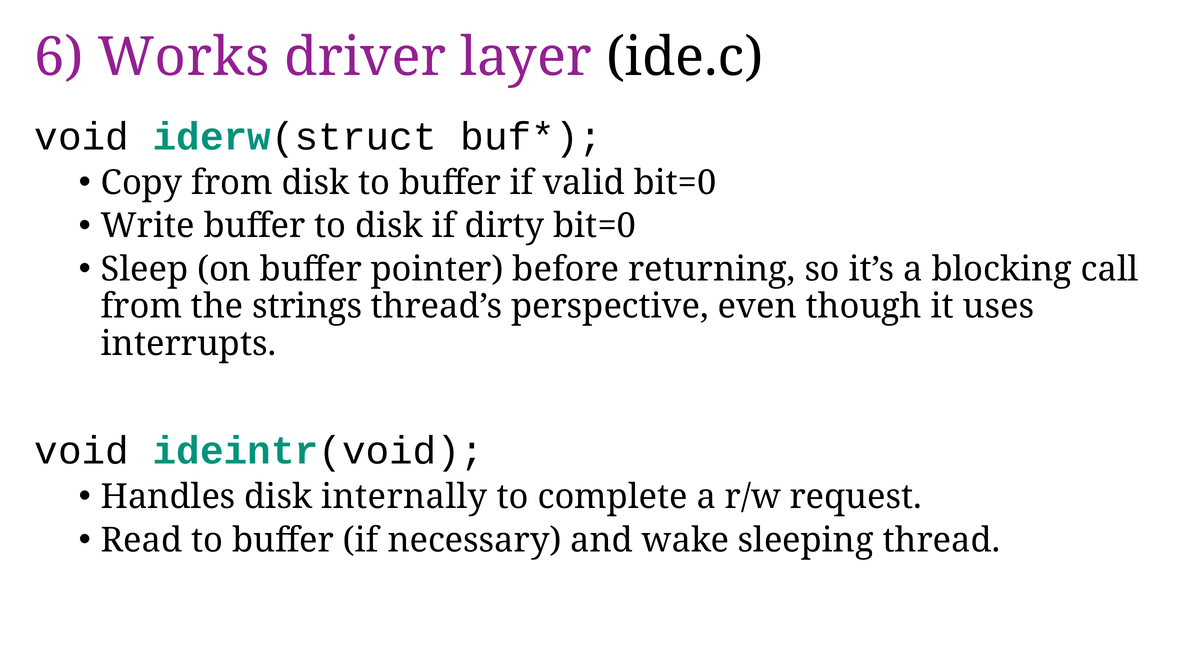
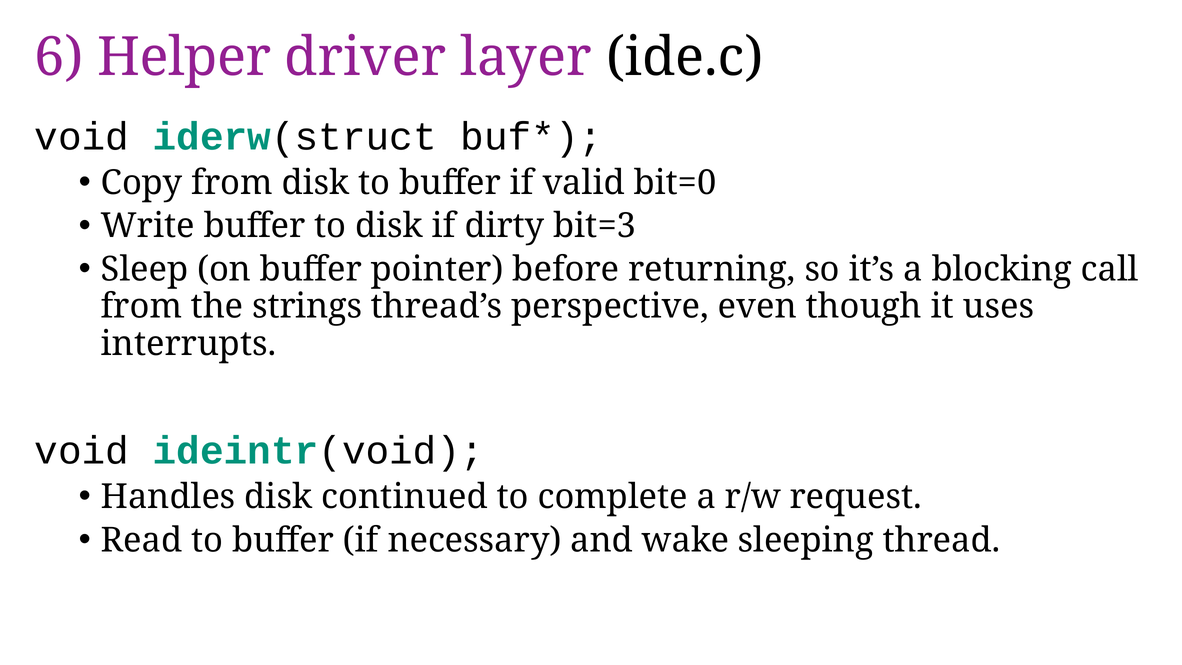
Works: Works -> Helper (184, 58)
dirty bit=0: bit=0 -> bit=3 (595, 226)
internally: internally -> continued (404, 497)
